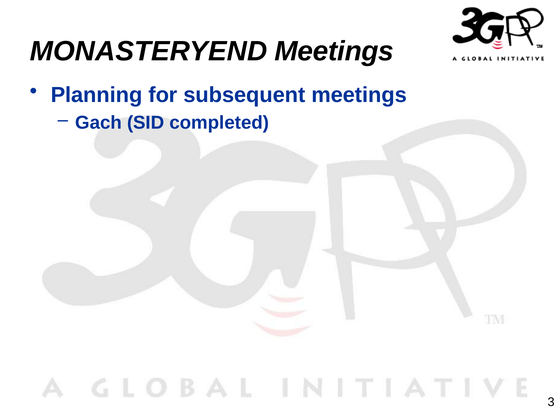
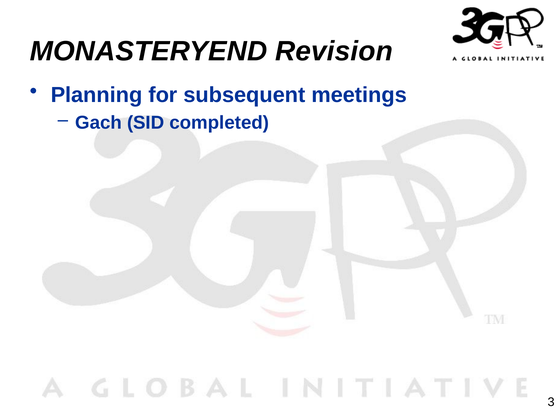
MONASTERYEND Meetings: Meetings -> Revision (334, 51)
